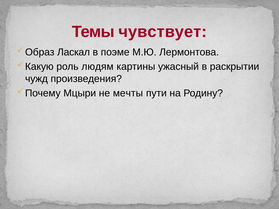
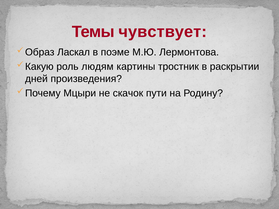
ужасный: ужасный -> тростник (178, 67)
чужд: чужд -> дней (36, 79)
мечты: мечты -> скачок (128, 93)
